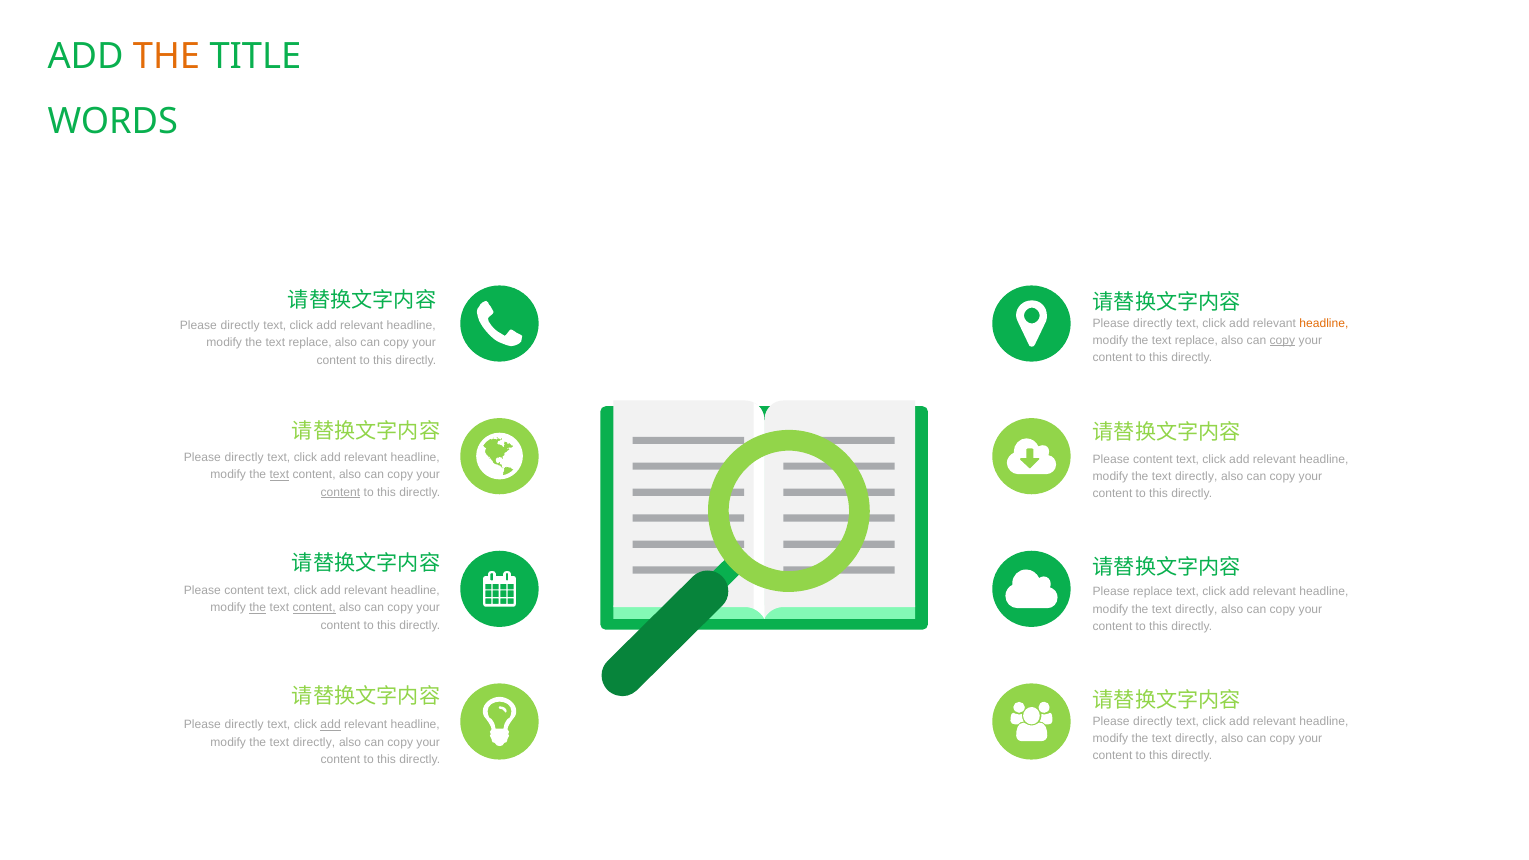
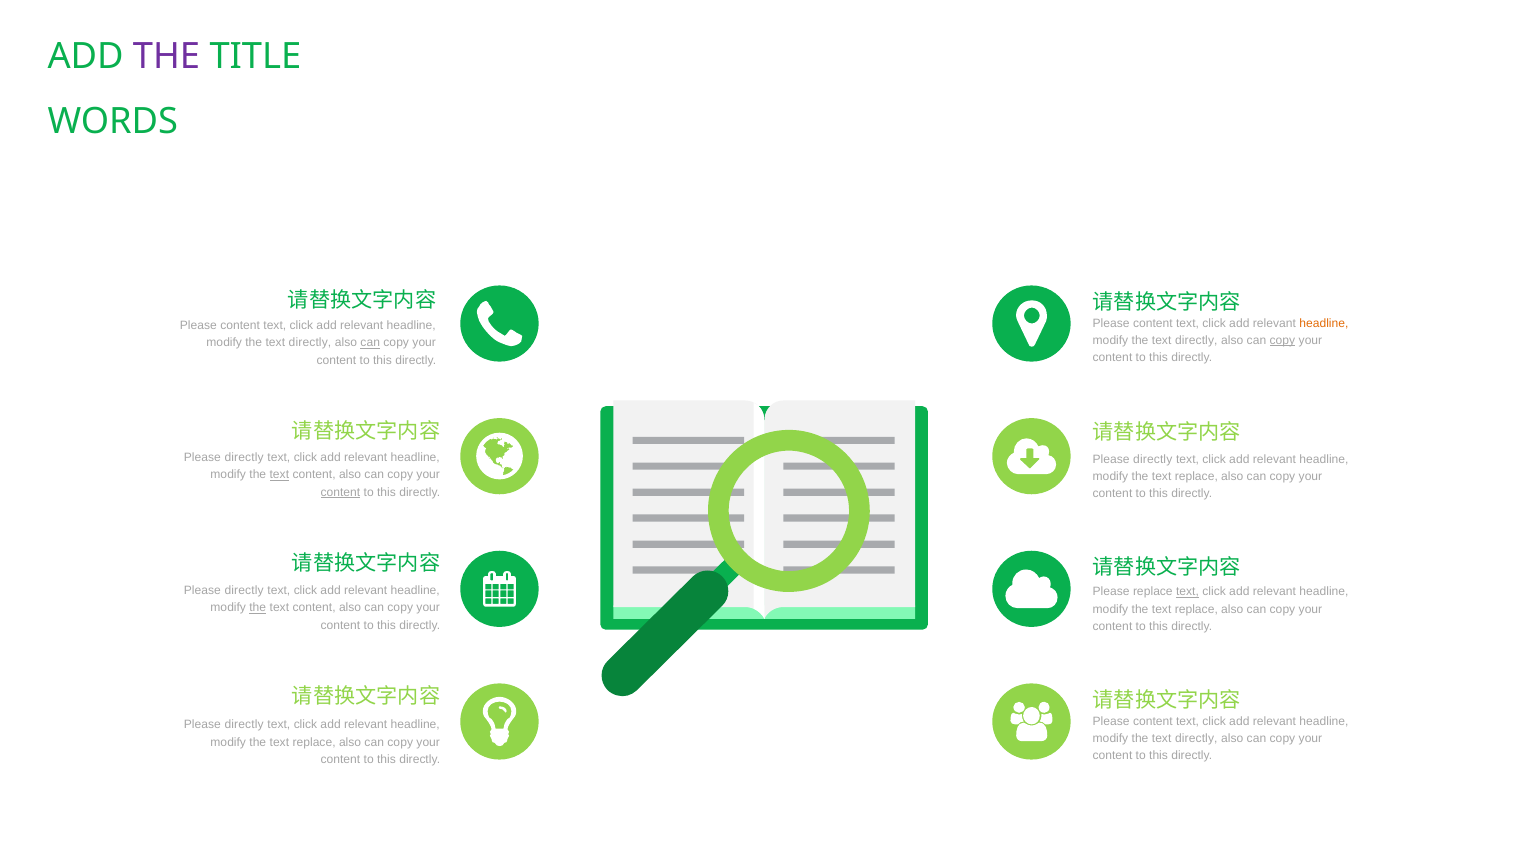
THE colour: orange -> purple (167, 57)
directly: directly -> content (1153, 323)
directly: directly -> content (240, 325)
replace: replace -> directly (1196, 341)
replace: replace -> directly (310, 343)
can underline: none -> present (370, 343)
content: content -> directly (1153, 459)
directly: directly -> replace (1196, 476)
content: content -> directly (244, 591)
text underline: none -> present (1187, 592)
content underline: present -> none (314, 608)
directly: directly -> replace (1196, 609)
directly: directly -> content (1153, 721)
add underline: present -> none (331, 725)
directly: directly -> replace (314, 742)
